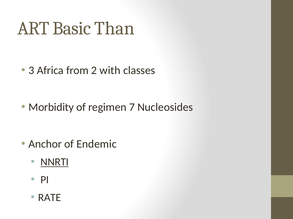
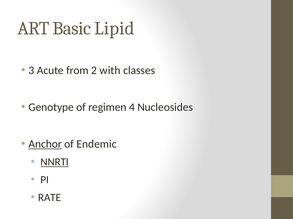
Than: Than -> Lipid (114, 28)
Africa: Africa -> Acute (50, 71)
Morbidity: Morbidity -> Genotype (51, 108)
7: 7 -> 4 (132, 108)
Anchor underline: none -> present (45, 144)
